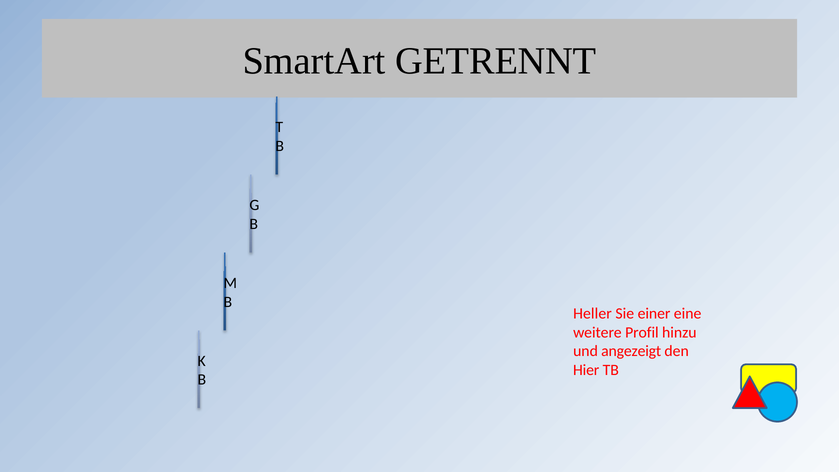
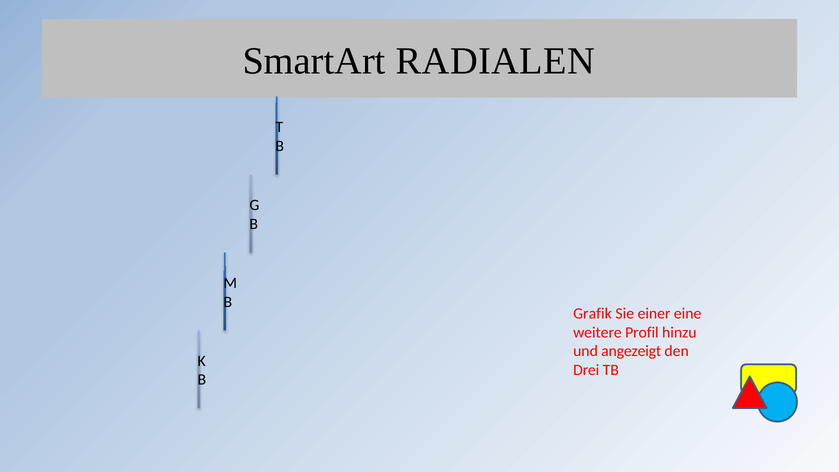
GETRENNT: GETRENNT -> RADIALEN (495, 61)
Heller: Heller -> Grafik (593, 313)
Hier: Hier -> Drei (586, 370)
